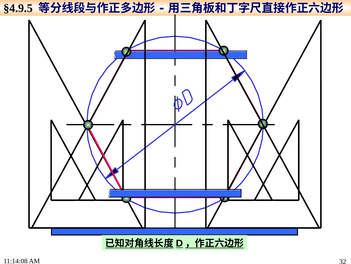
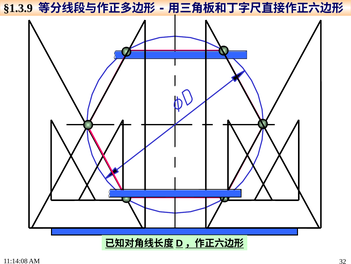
§4.9.5: §4.9.5 -> §1.3.9 (18, 8)
